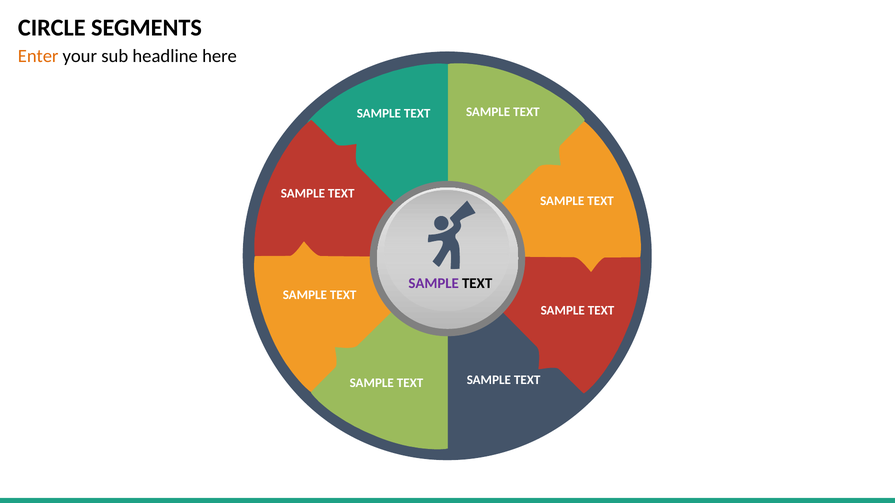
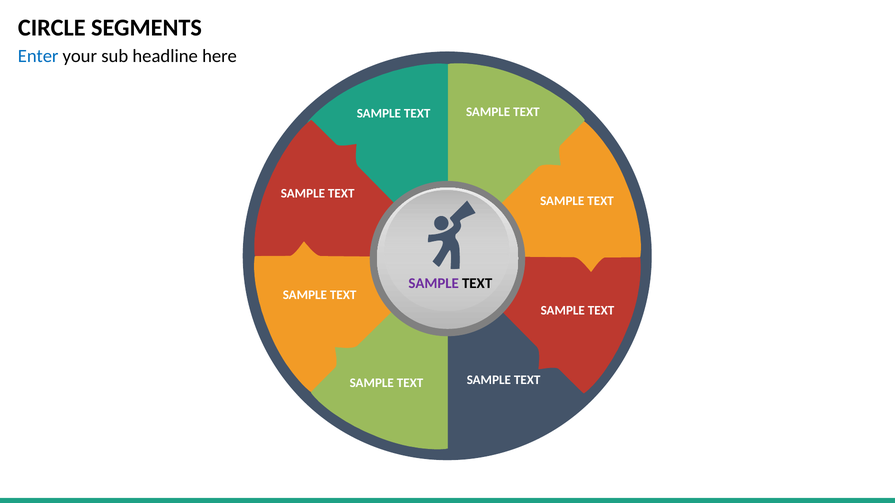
Enter colour: orange -> blue (38, 56)
